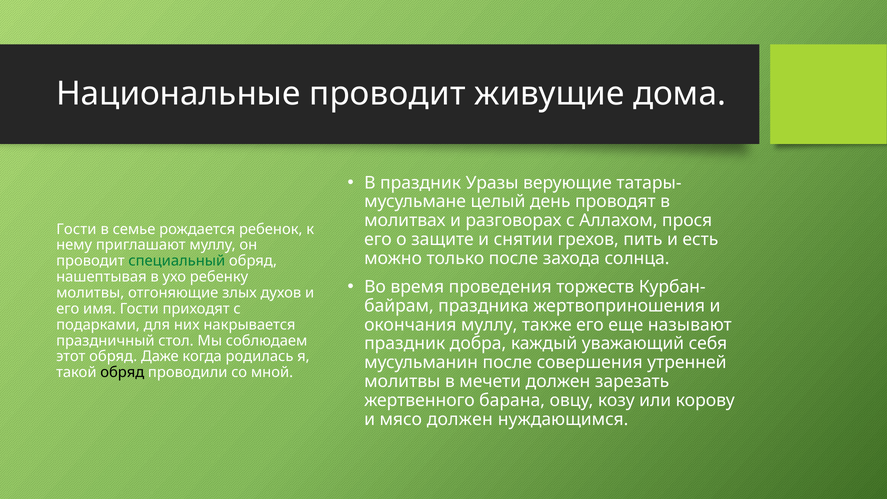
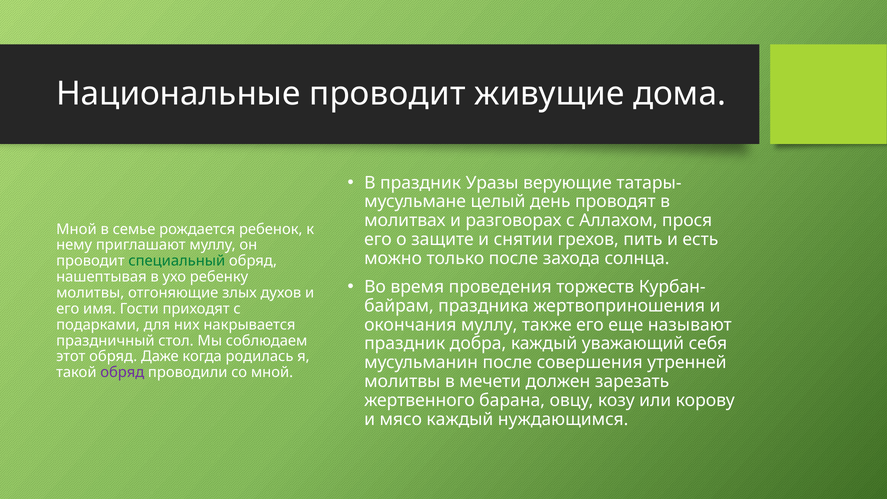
Гости: Гости -> Мной (76, 229)
обряд colour: black -> purple (122, 372)
мясо должен: должен -> каждый (460, 419)
